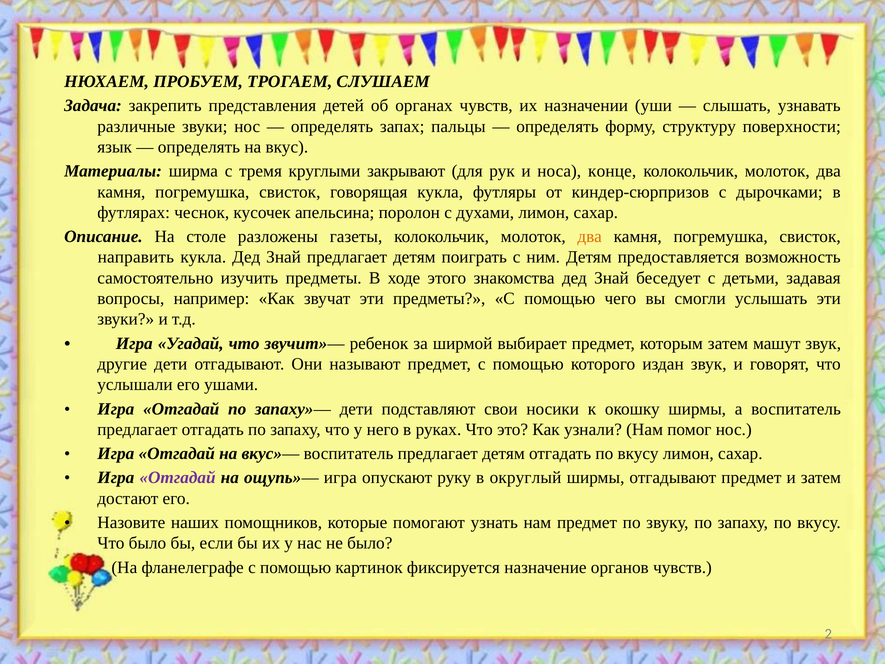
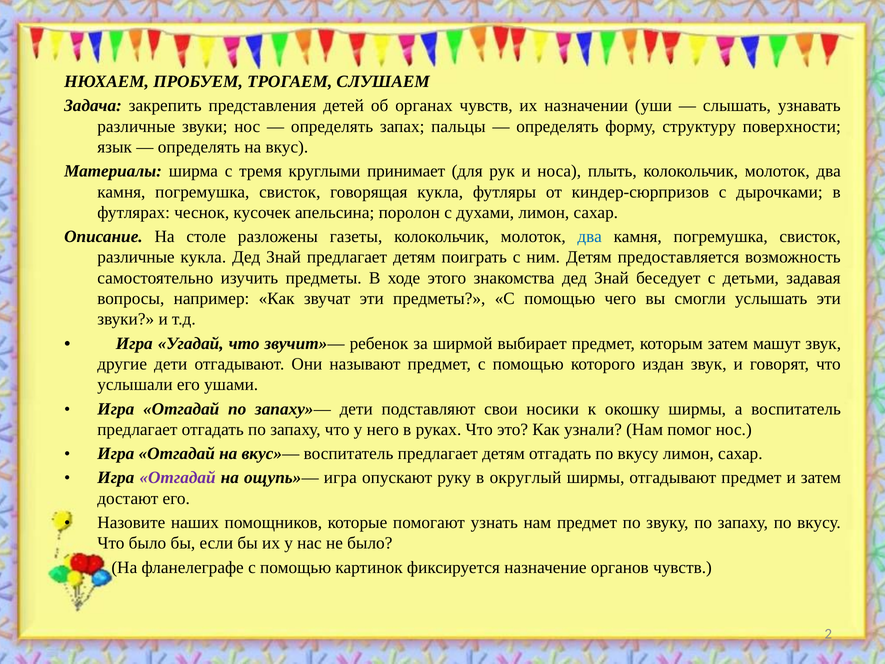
закрывают: закрывают -> принимает (406, 171)
конце: конце -> плыть (612, 171)
два colour: orange -> blue (590, 237)
направить: направить -> различные (136, 257)
